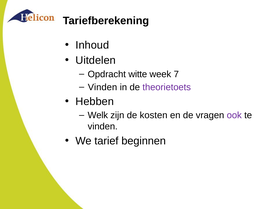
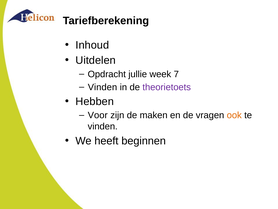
witte: witte -> jullie (138, 74)
Welk: Welk -> Voor (98, 115)
kosten: kosten -> maken (154, 115)
ook colour: purple -> orange (234, 115)
tarief: tarief -> heeft (107, 140)
